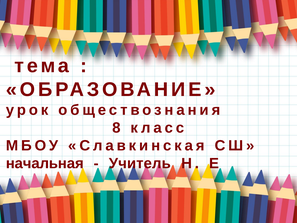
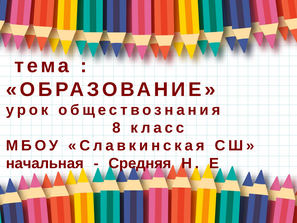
Учитель: Учитель -> Средняя (140, 163)
